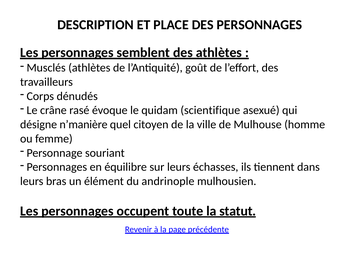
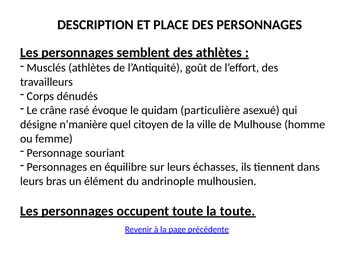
scientifique: scientifique -> particulière (210, 110)
la statut: statut -> toute (238, 211)
